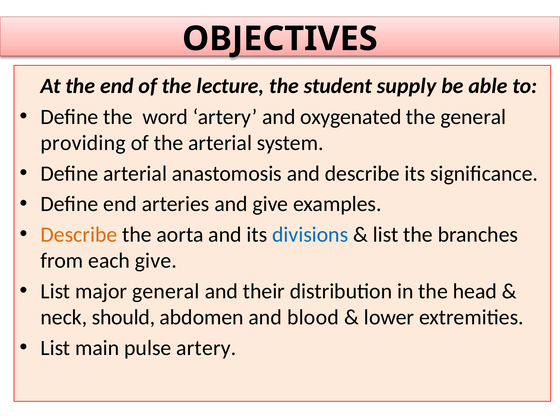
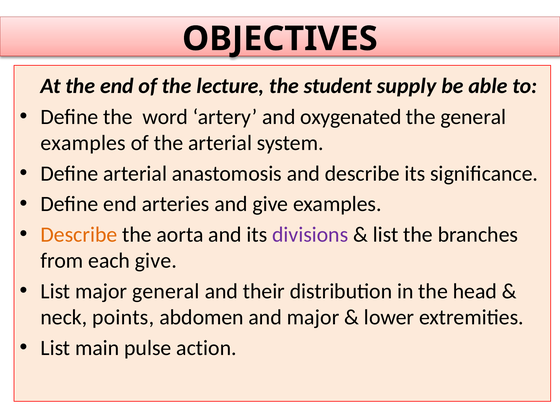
providing: providing -> examples (83, 143)
divisions colour: blue -> purple (310, 235)
should: should -> points (123, 317)
and blood: blood -> major (313, 317)
pulse artery: artery -> action (206, 348)
